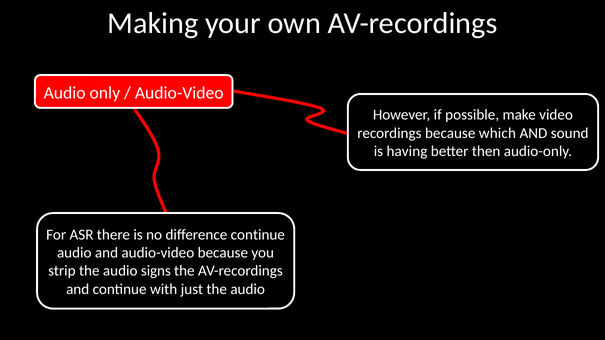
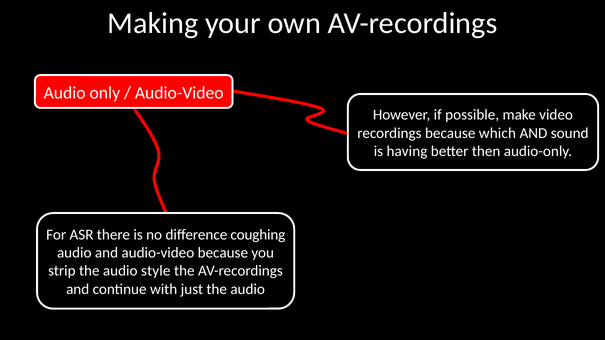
difference continue: continue -> coughing (258, 235)
signs: signs -> style (156, 271)
